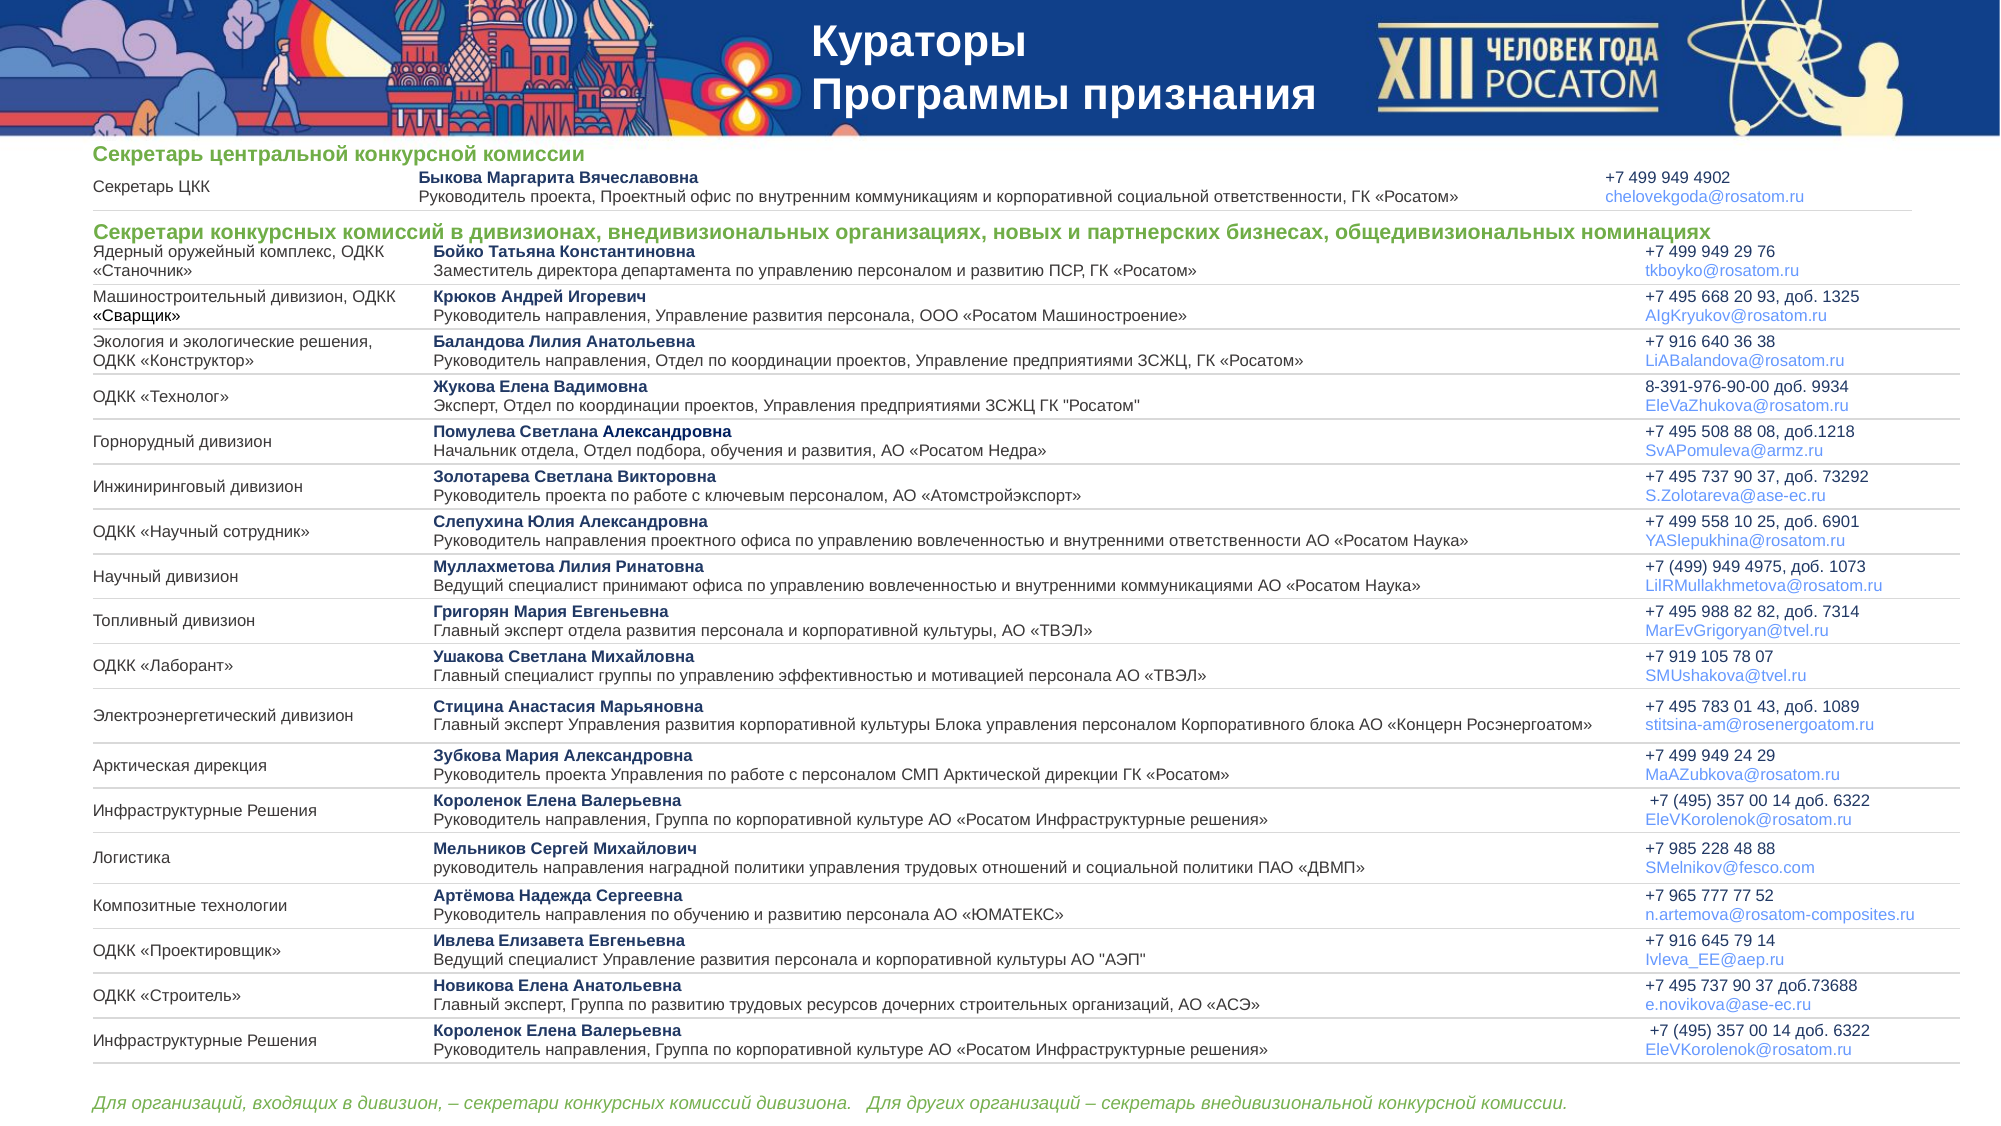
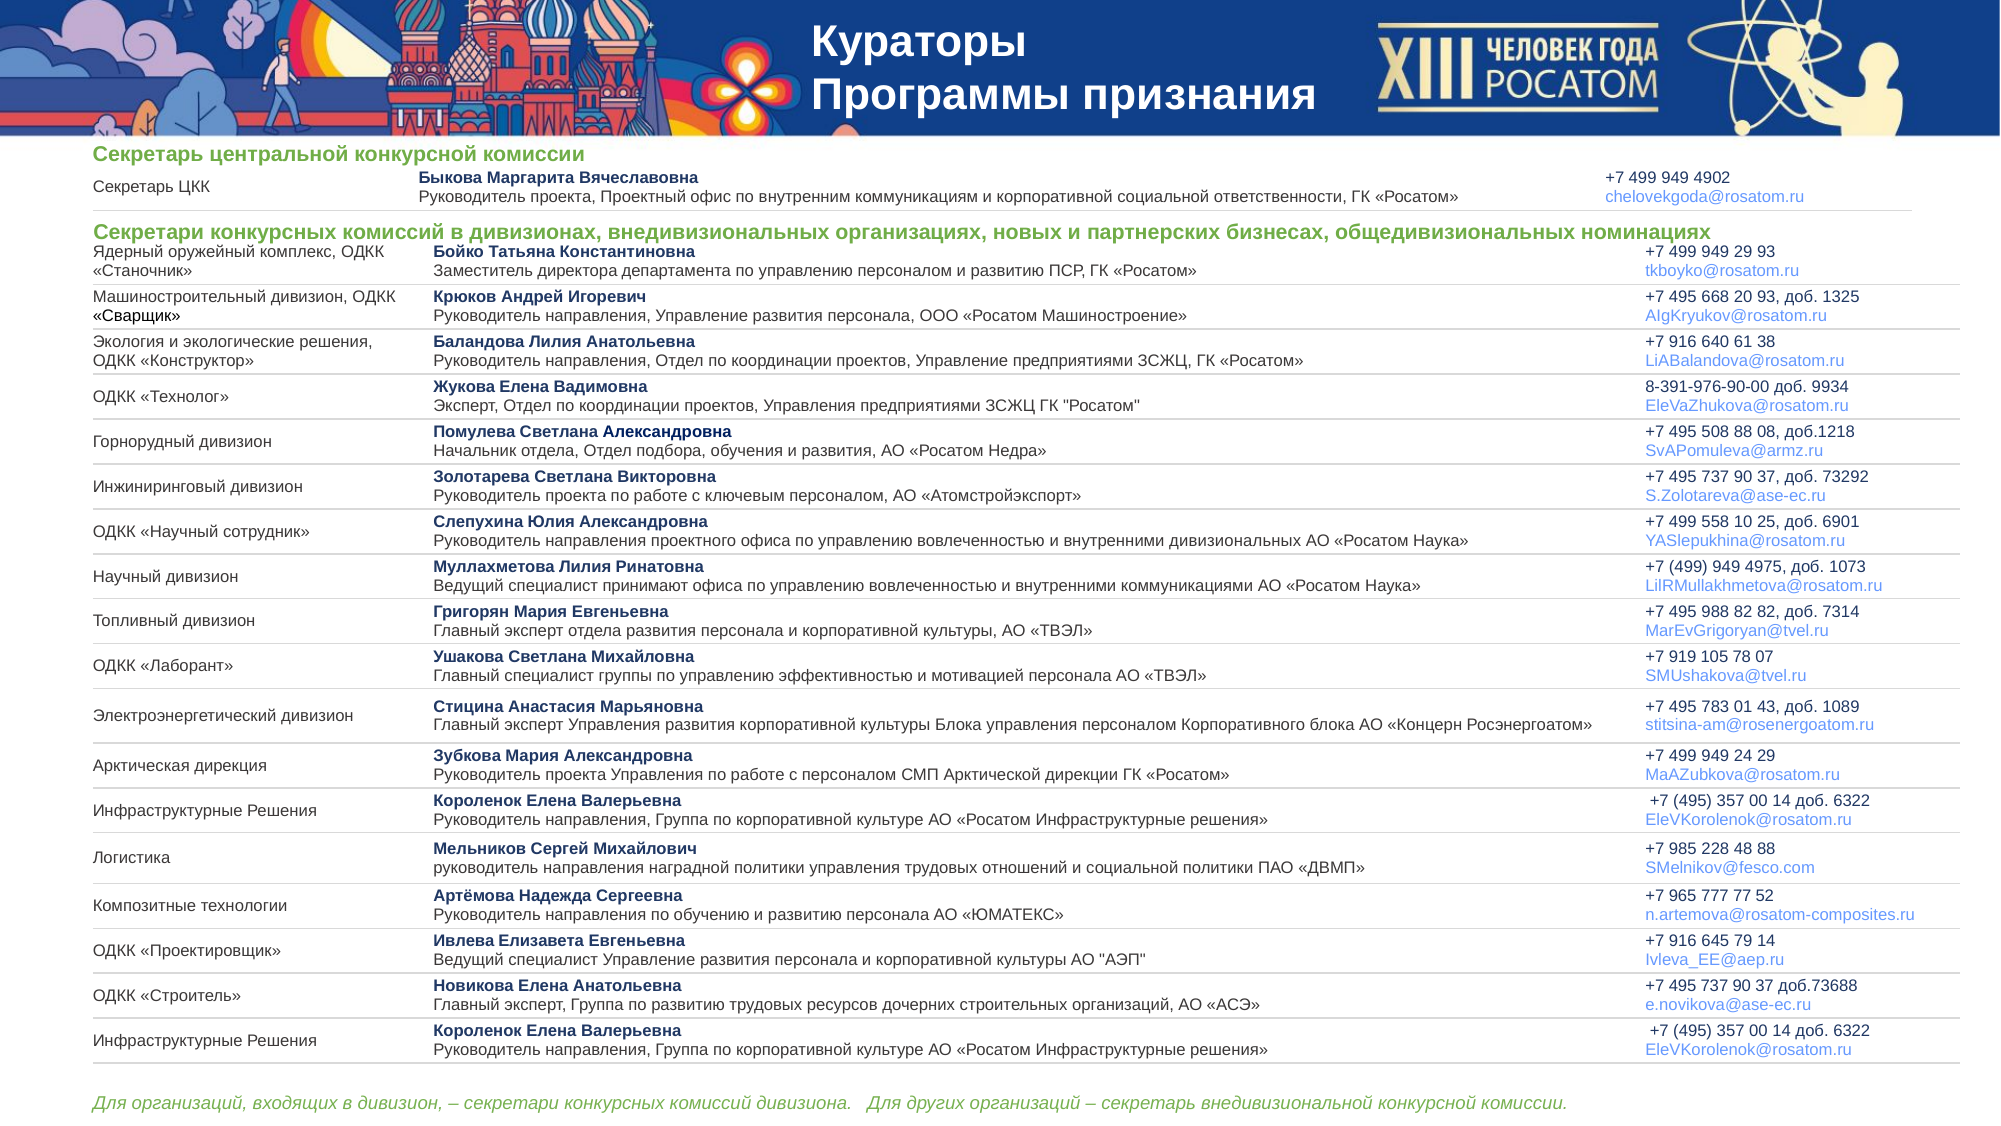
29 76: 76 -> 93 (1766, 252)
36: 36 -> 61 (1743, 342)
внутренними ответственности: ответственности -> дивизиональных (1235, 541)
